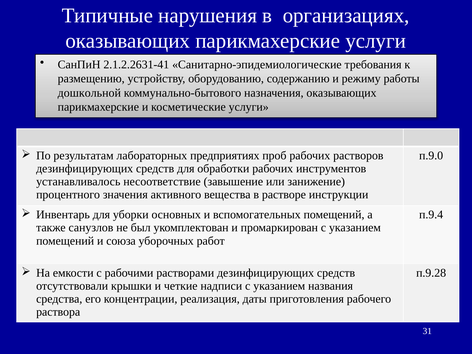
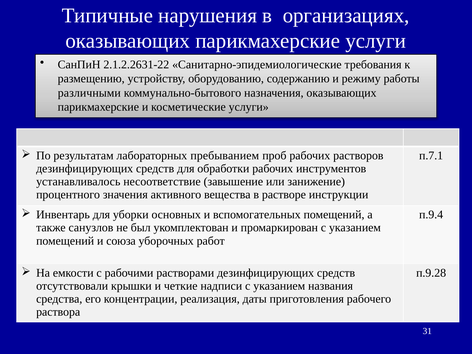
2.1.2.2631-41: 2.1.2.2631-41 -> 2.1.2.2631-22 (136, 65)
дошкольной: дошкольной -> различными (89, 93)
предприятиях: предприятиях -> пребыванием (225, 155)
п.9.0: п.9.0 -> п.7.1 (431, 155)
